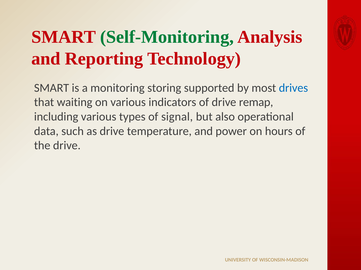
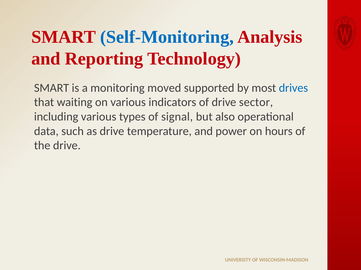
Self-Monitoring colour: green -> blue (167, 37)
storing: storing -> moved (164, 88)
remap: remap -> sector (256, 103)
